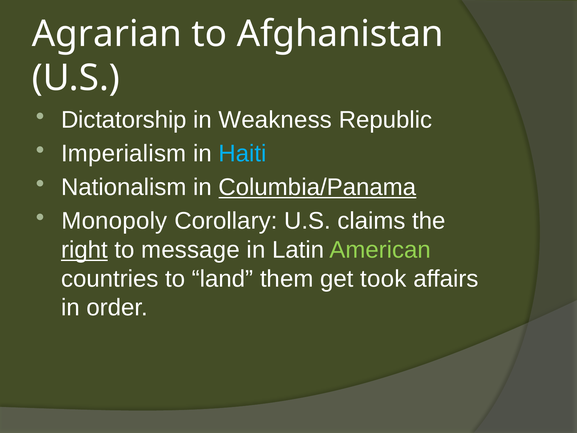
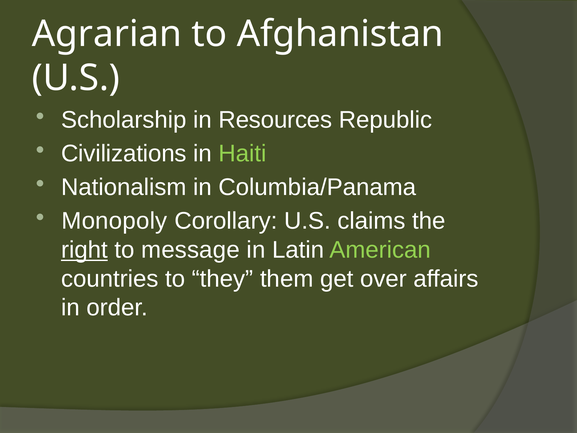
Dictatorship: Dictatorship -> Scholarship (124, 120)
Weakness: Weakness -> Resources (275, 120)
Imperialism: Imperialism -> Civilizations (124, 154)
Haiti colour: light blue -> light green (243, 154)
Columbia/Panama underline: present -> none (317, 187)
land: land -> they (223, 279)
took: took -> over (384, 279)
